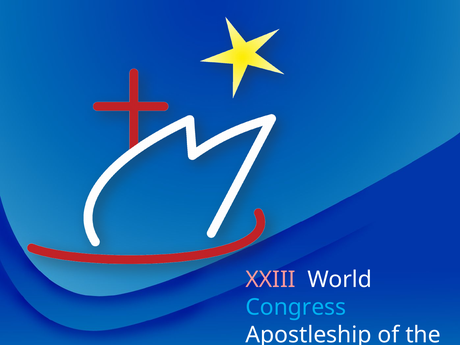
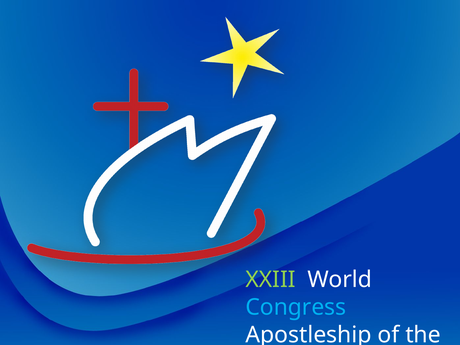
XXIII colour: pink -> light green (271, 280)
